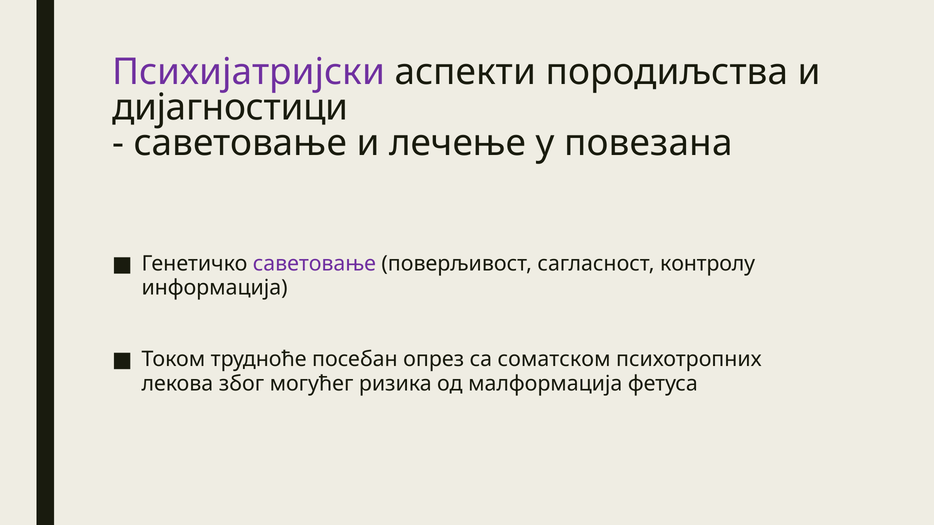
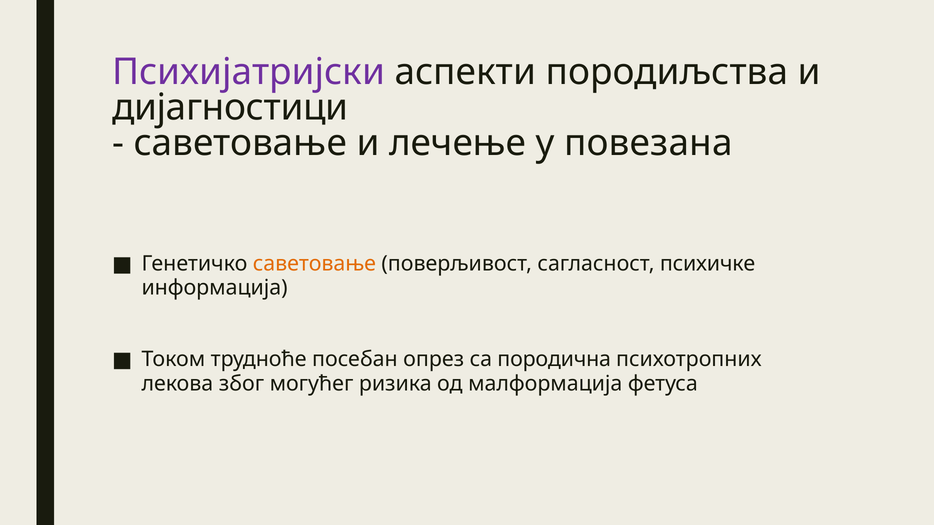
саветовање colour: purple -> orange (314, 264)
контролу: контролу -> психичке (708, 264)
соматском: соматском -> породична (554, 360)
